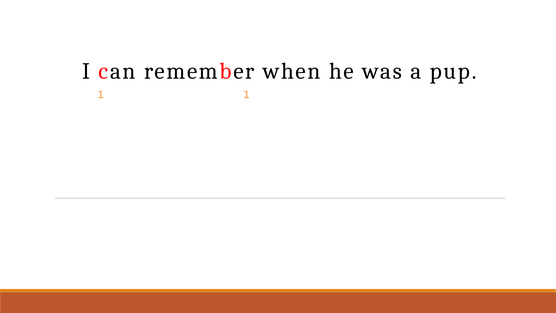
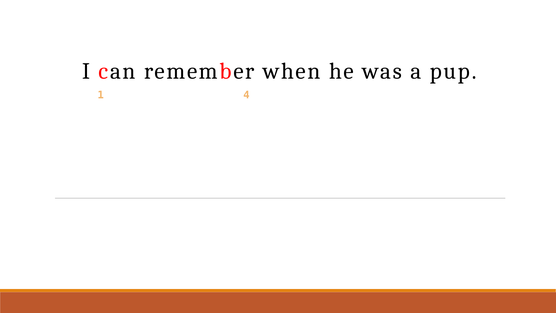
1 1: 1 -> 4 (246, 95)
